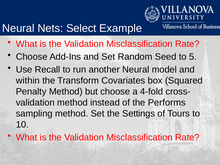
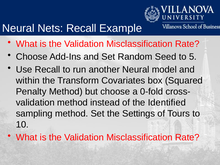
Nets Select: Select -> Recall (81, 28)
4-fold: 4-fold -> 0-fold (152, 92)
Performs: Performs -> Identified (167, 103)
